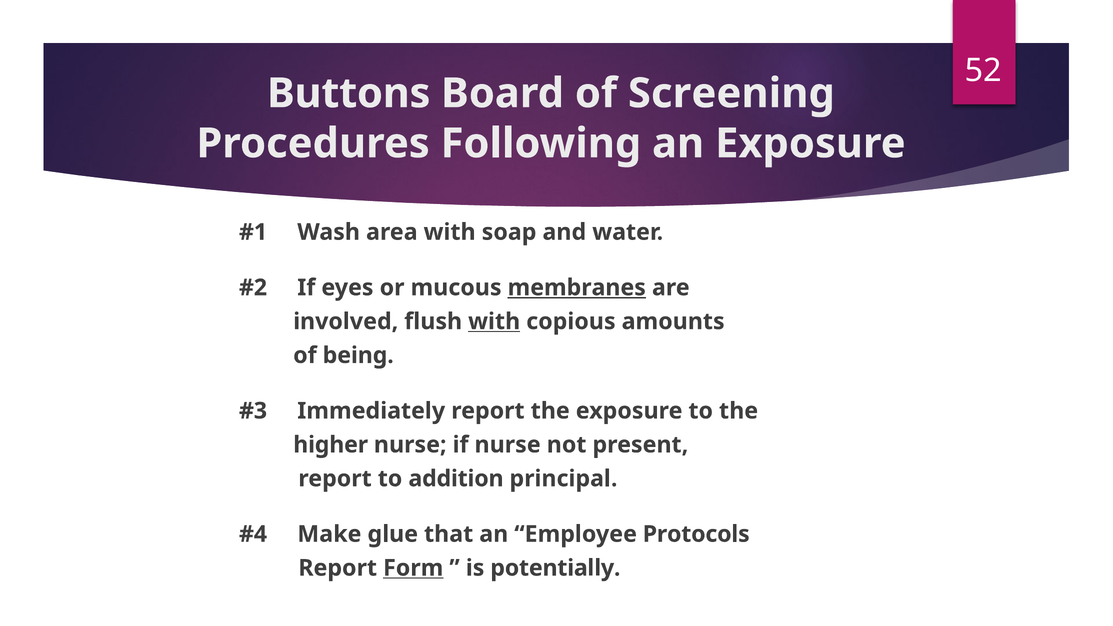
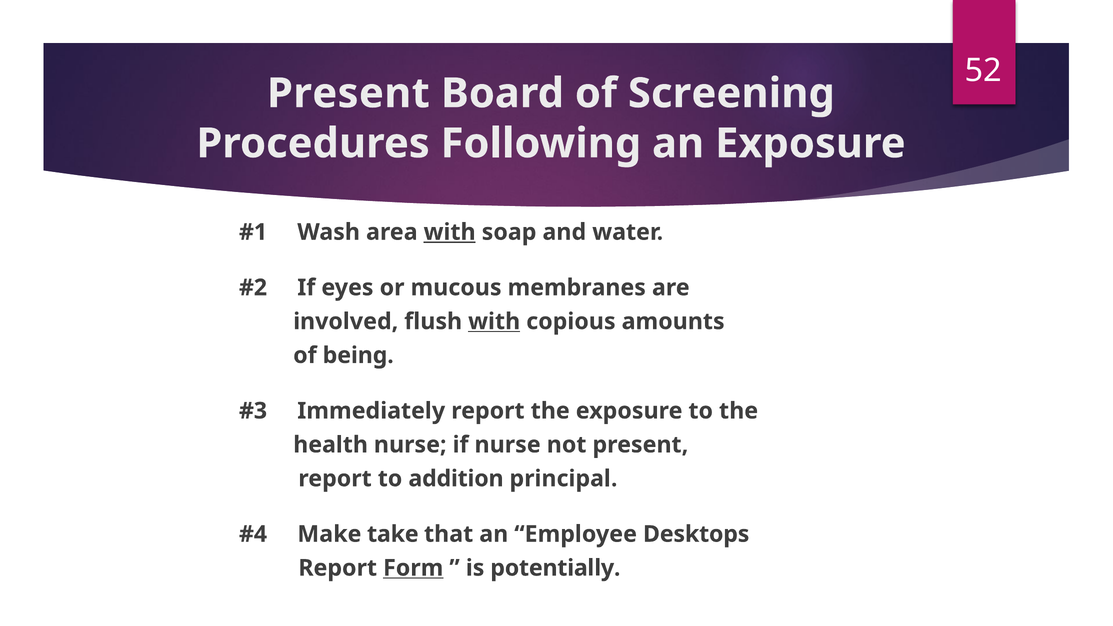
Buttons: Buttons -> Present (348, 93)
with underline: none -> present (450, 232)
membranes underline: present -> none (577, 288)
higher: higher -> health (331, 445)
glue: glue -> take (393, 534)
Protocols: Protocols -> Desktops (696, 534)
